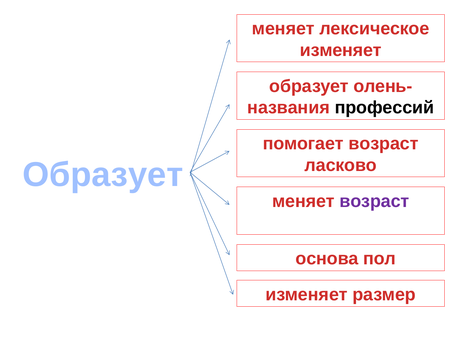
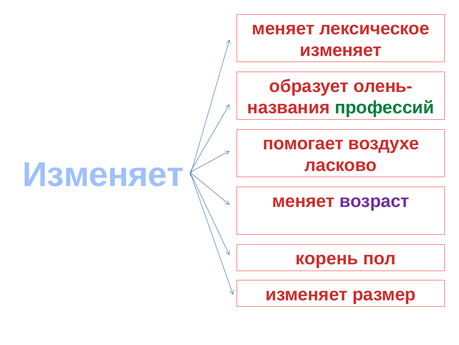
профессий colour: black -> green (384, 107)
помогает возраст: возраст -> воздухе (384, 143)
Образует: Образует -> Изменяет (103, 174)
основа: основа -> корень (327, 258)
